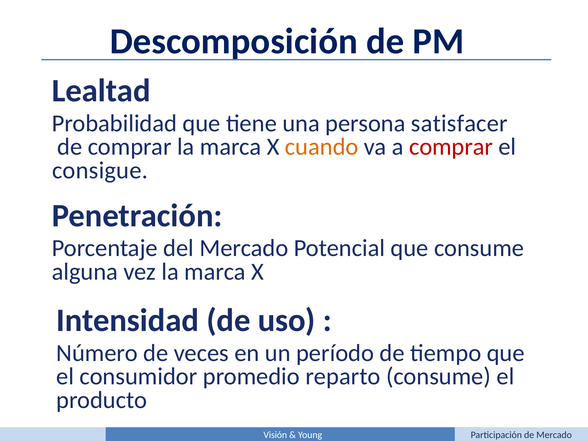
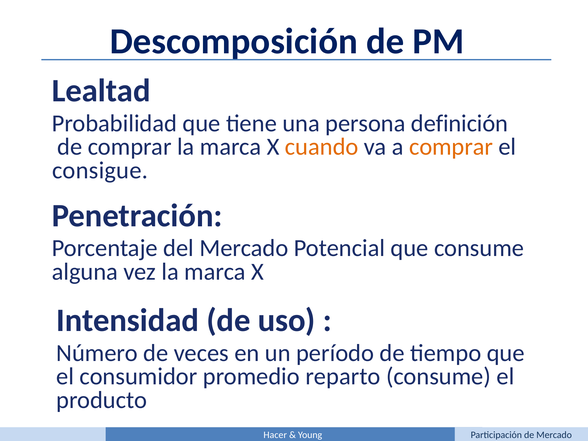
satisfacer: satisfacer -> definición (460, 123)
comprar colour: red -> orange (451, 147)
Visión: Visión -> Hacer (275, 435)
